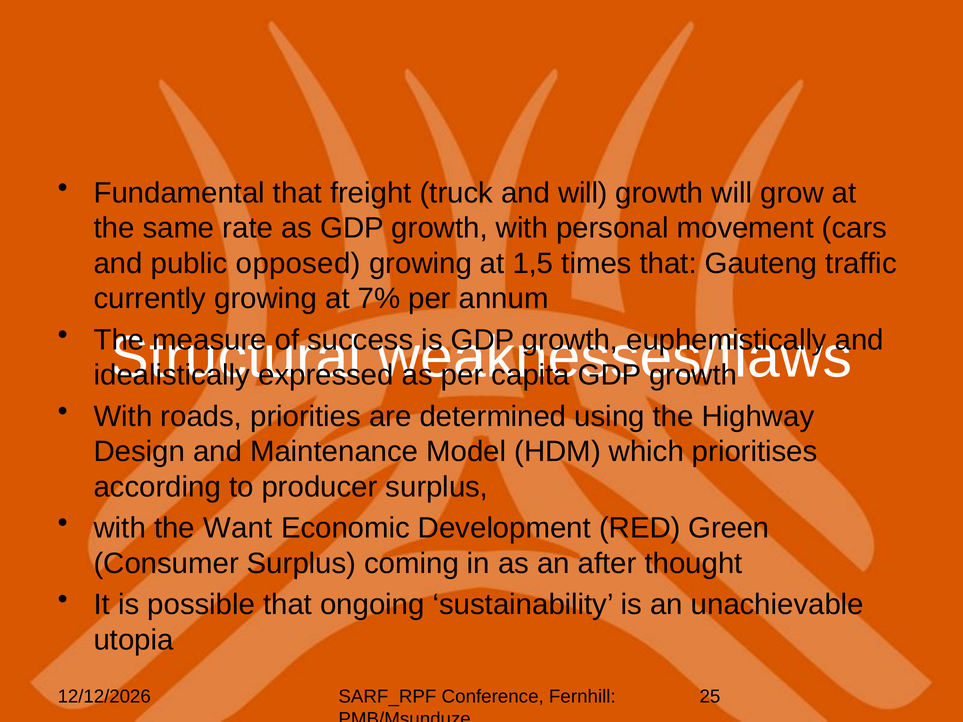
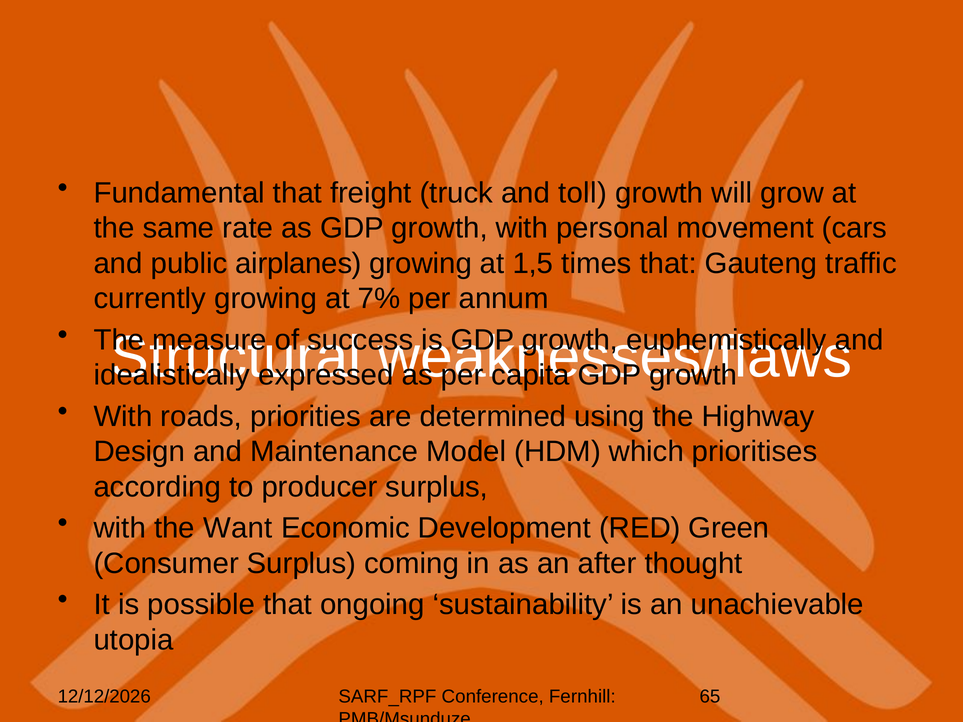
and will: will -> toll (583, 193)
opposed: opposed -> airplanes (299, 264)
25: 25 -> 65 (710, 697)
